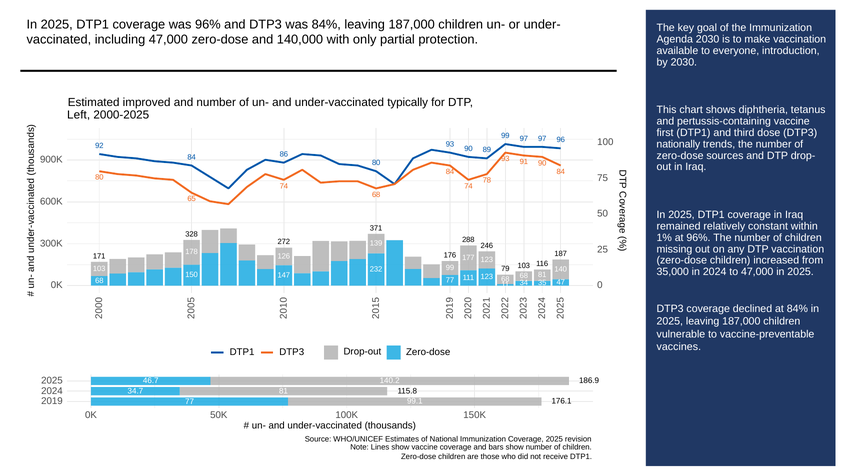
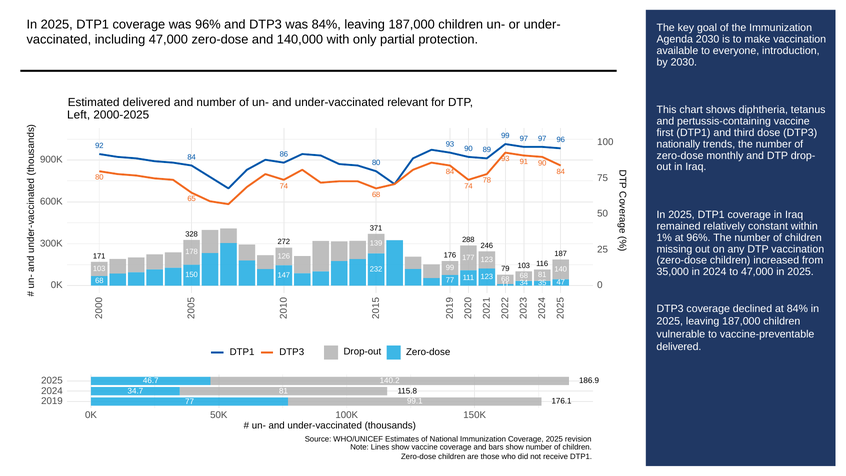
Estimated improved: improved -> delivered (147, 102)
typically: typically -> relevant (408, 102)
sources: sources -> monthly (725, 156)
vaccines: vaccines -> delivered (679, 347)
